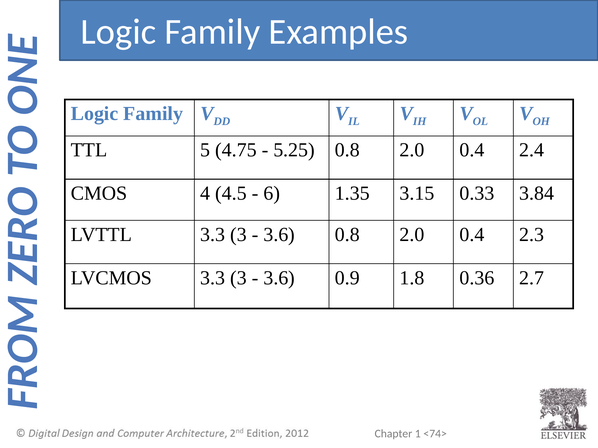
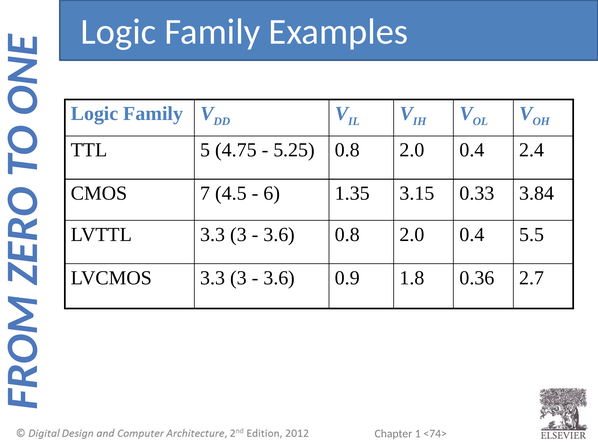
4: 4 -> 7 (205, 194)
2.3: 2.3 -> 5.5 (532, 235)
